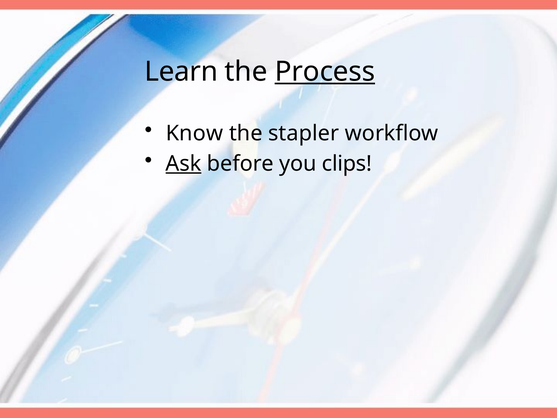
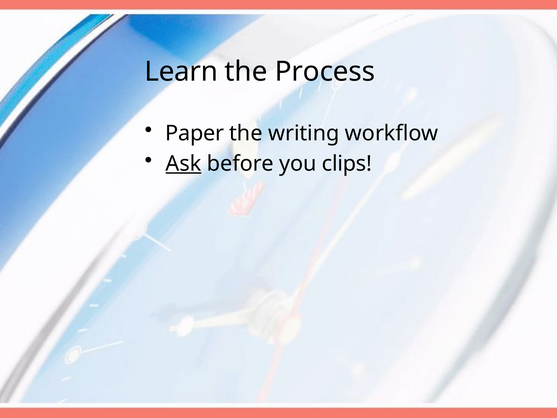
Process underline: present -> none (325, 72)
Know: Know -> Paper (195, 133)
stapler: stapler -> writing (304, 133)
